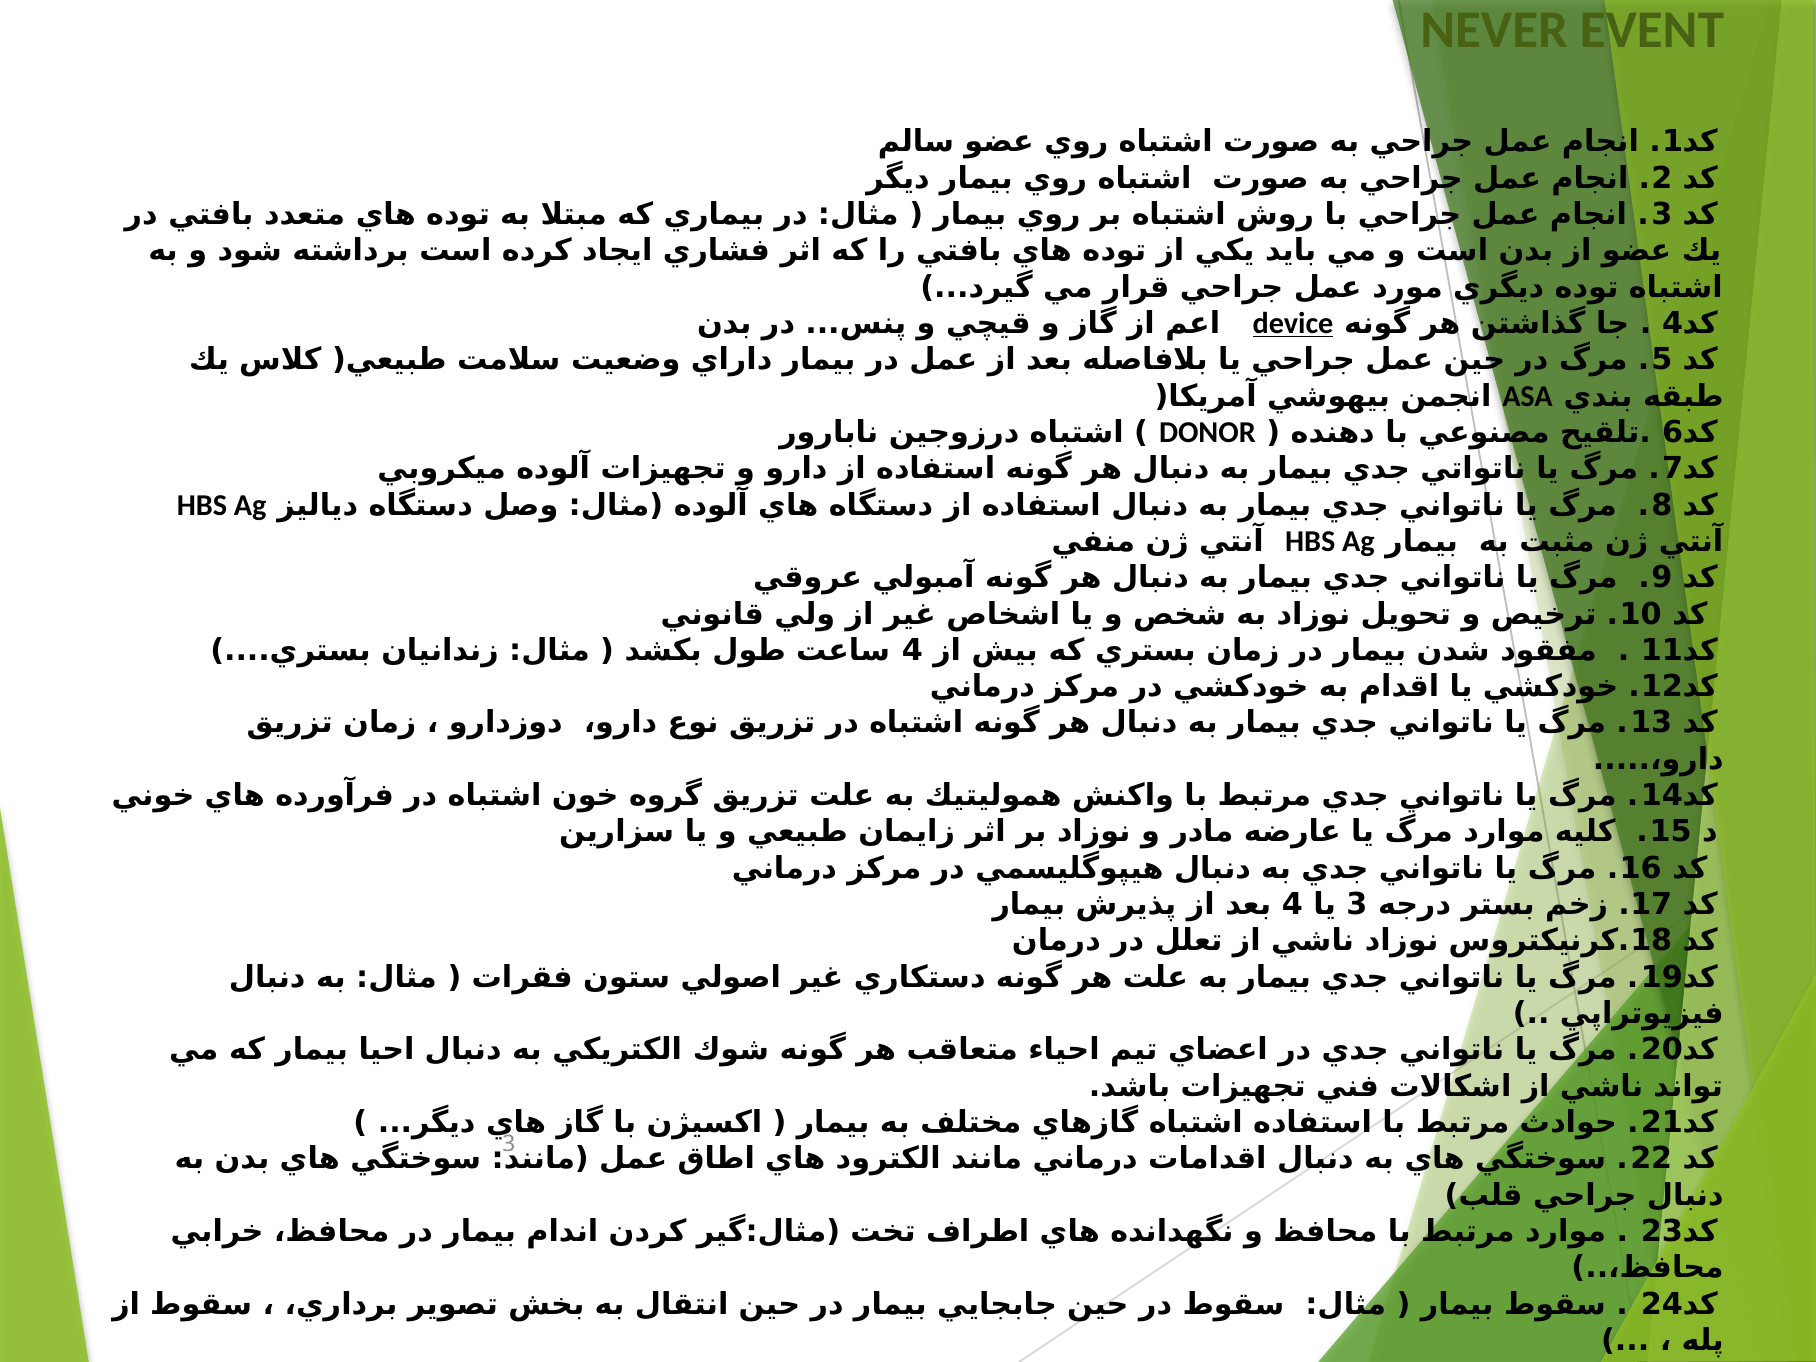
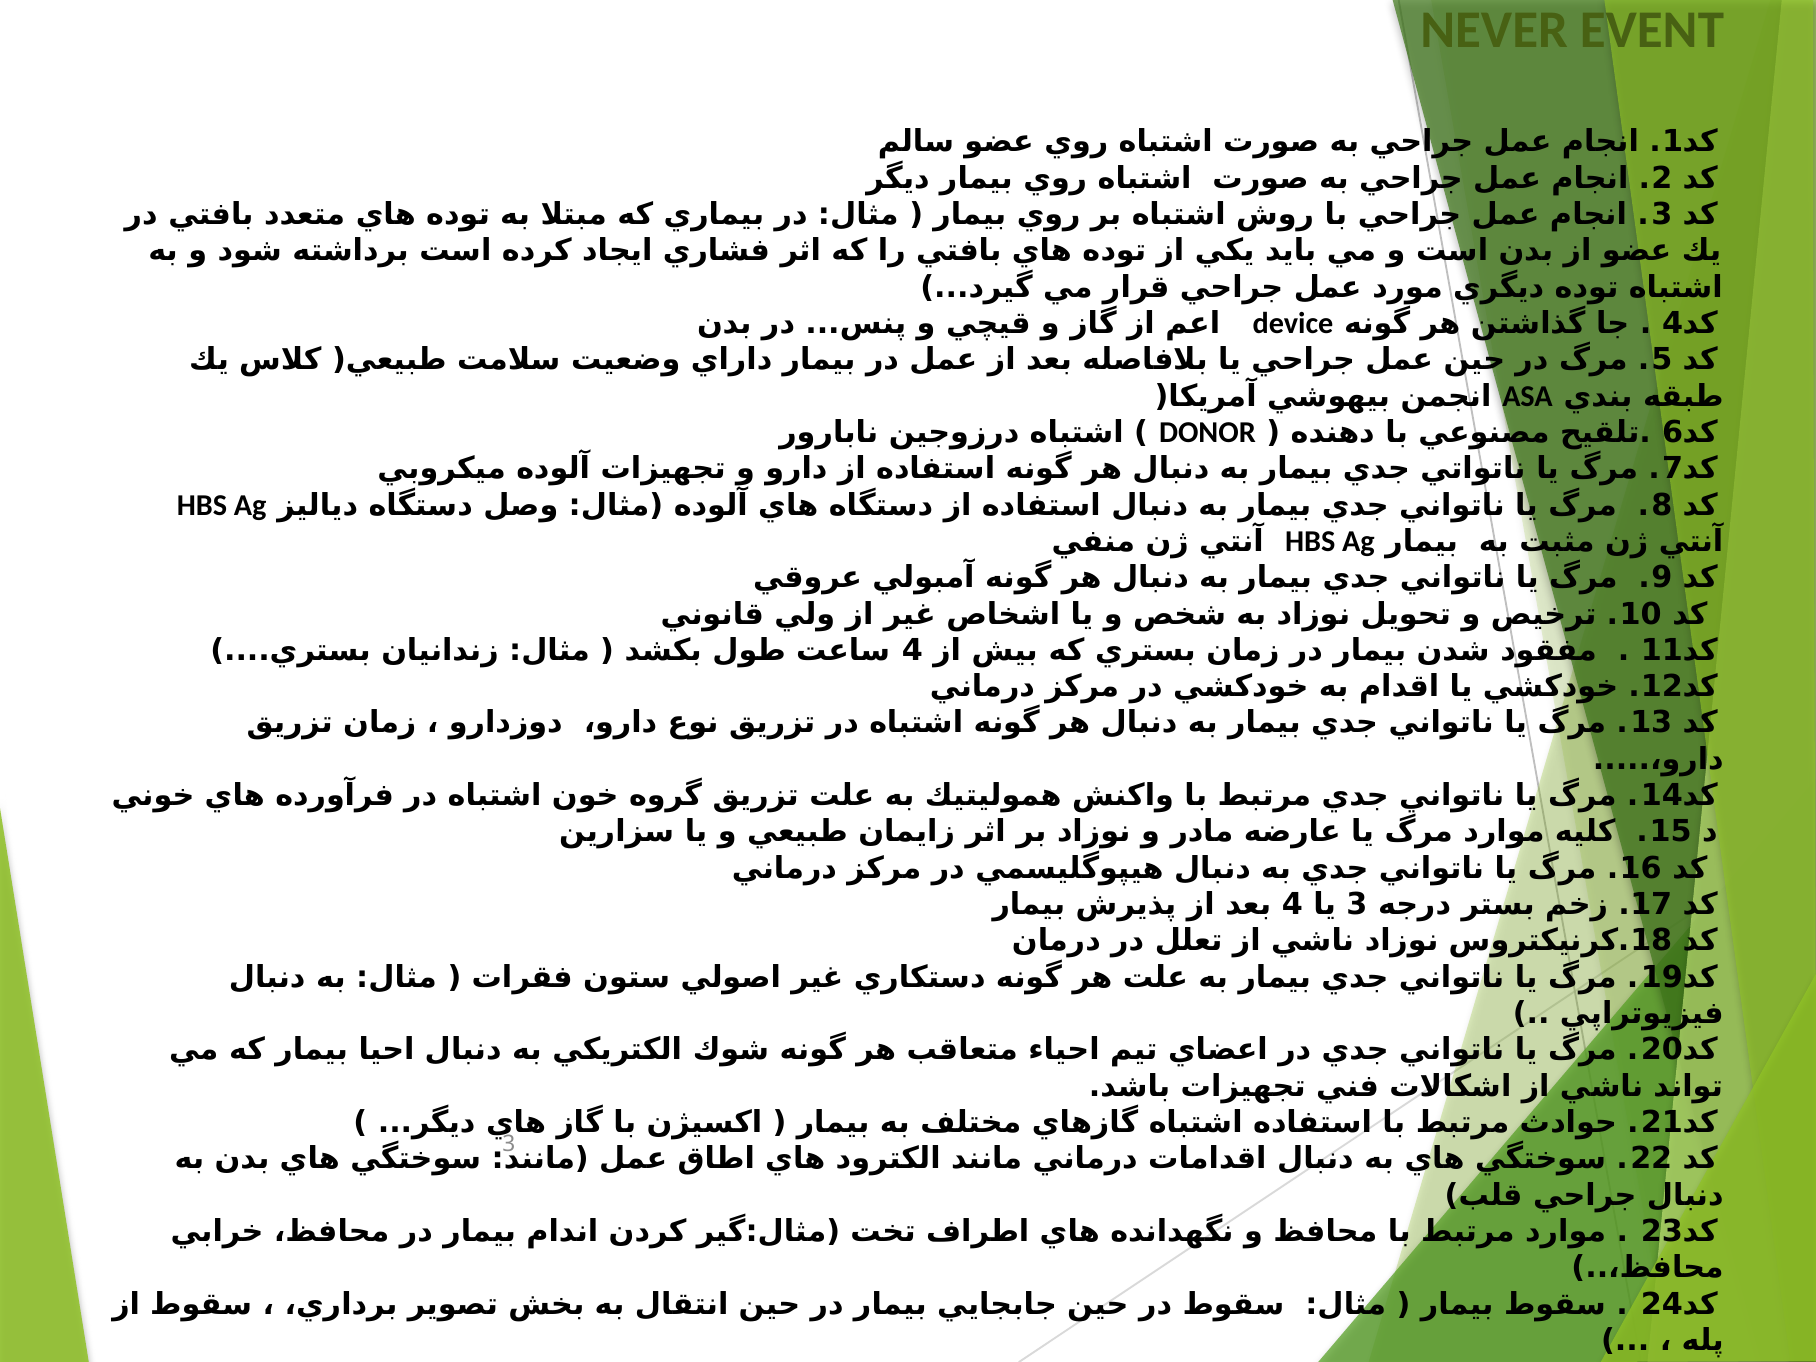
device underline: present -> none (1293, 323)
